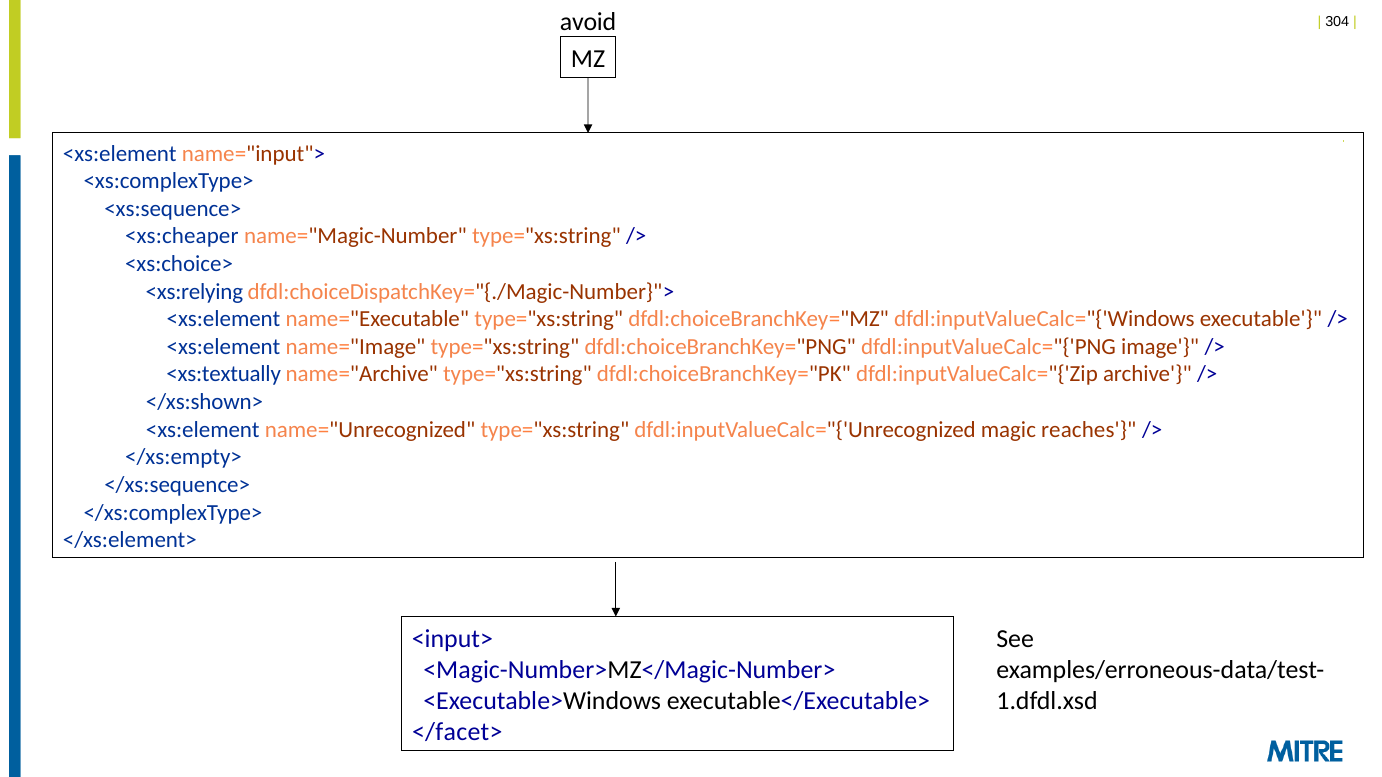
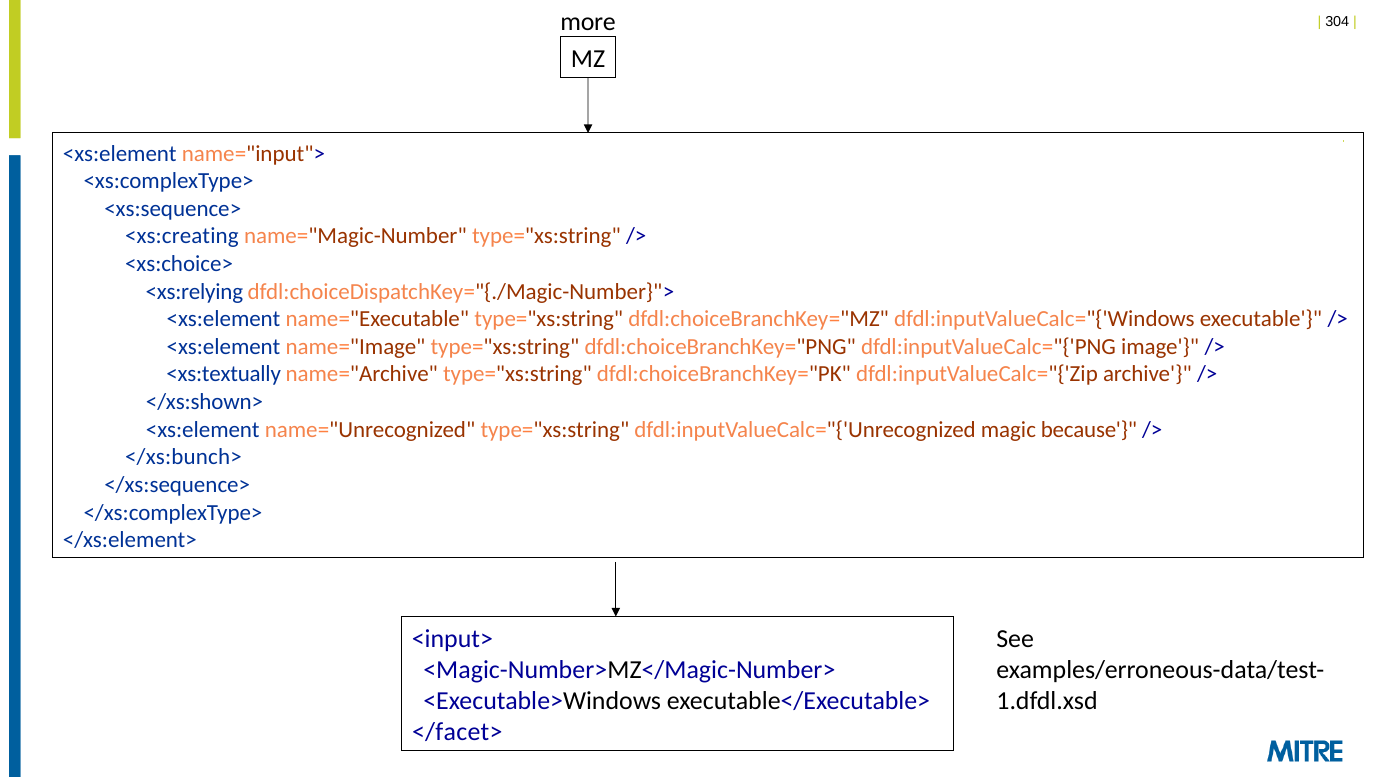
avoid: avoid -> more (588, 22)
<xs:cheaper: <xs:cheaper -> <xs:creating (182, 236)
reaches: reaches -> because (1089, 430)
</xs:empty>: </xs:empty> -> </xs:bunch> (183, 457)
